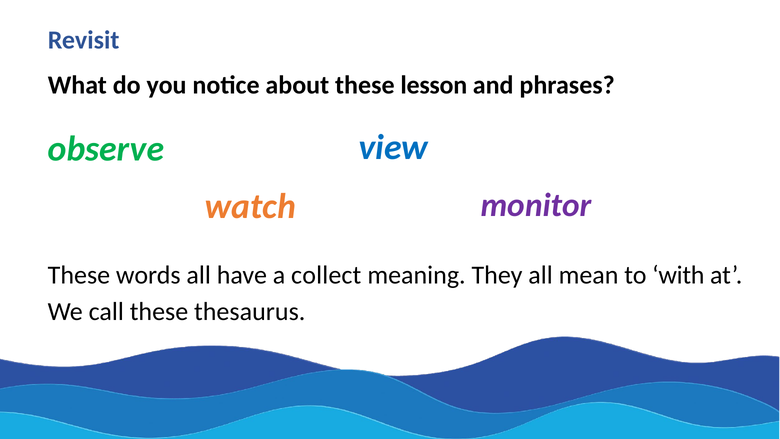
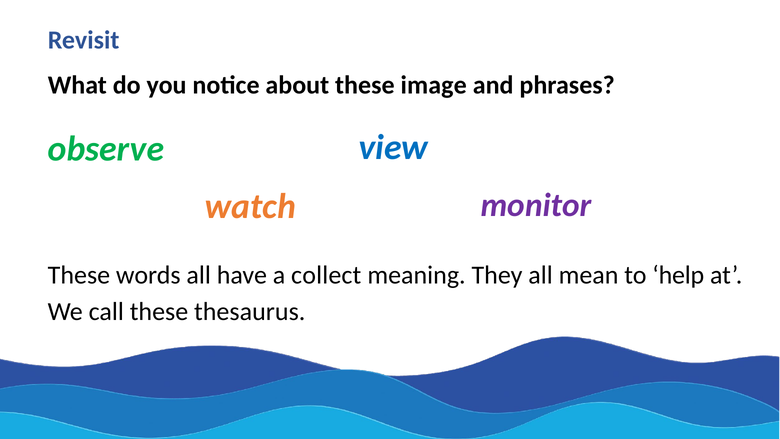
lesson: lesson -> image (434, 85)
with: with -> help (678, 275)
